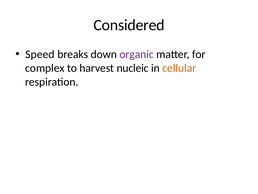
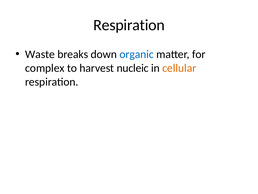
Considered: Considered -> Respiration (129, 25)
Speed: Speed -> Waste (40, 54)
organic colour: purple -> blue (137, 54)
